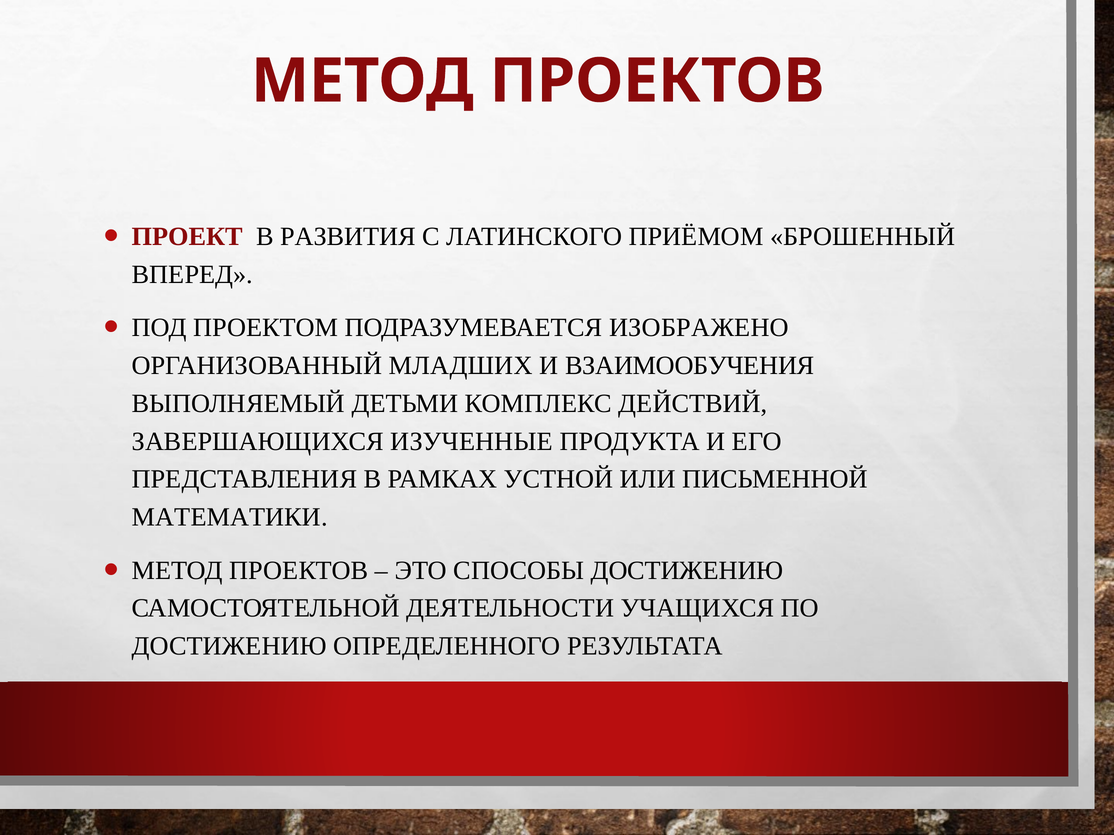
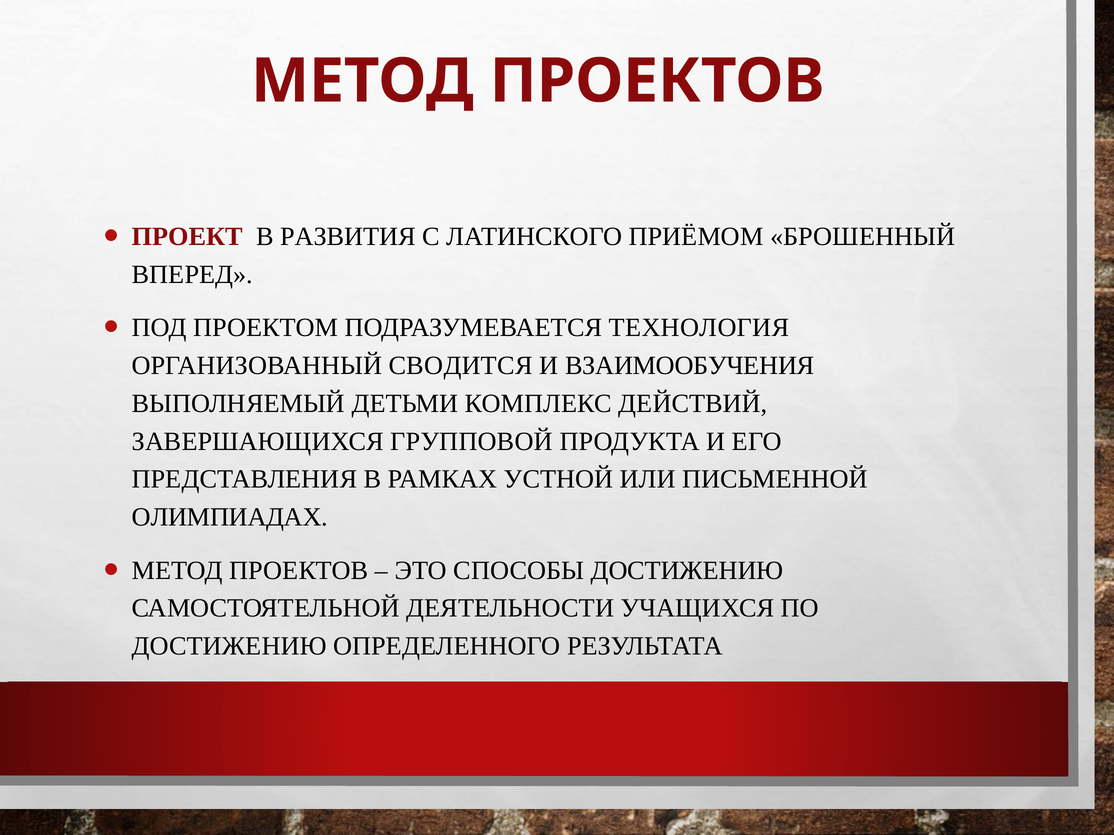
ИЗОБРАЖЕНО: ИЗОБРАЖЕНО -> ТЕХНОЛОГИЯ (699, 328)
МЛАДШИХ: МЛАДШИХ -> СВОДИТСЯ (461, 366)
ИЗУЧЕННЫЕ: ИЗУЧЕННЫЕ -> ГРУППОВОЙ (472, 442)
МАТЕМАТИКИ: МАТЕМАТИКИ -> ОЛИМПИАДАХ (230, 517)
